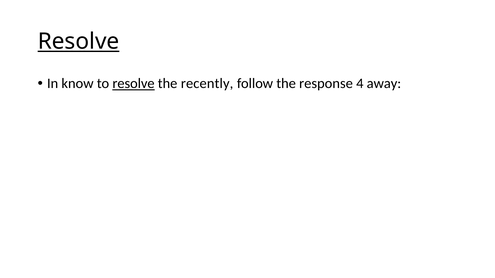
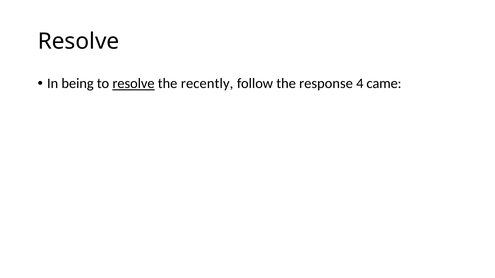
Resolve underline: present -> none (79, 42)
know: know -> being (78, 84)
away: away -> came (384, 84)
